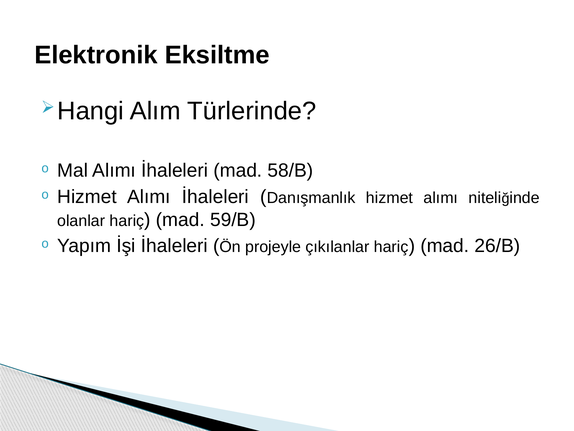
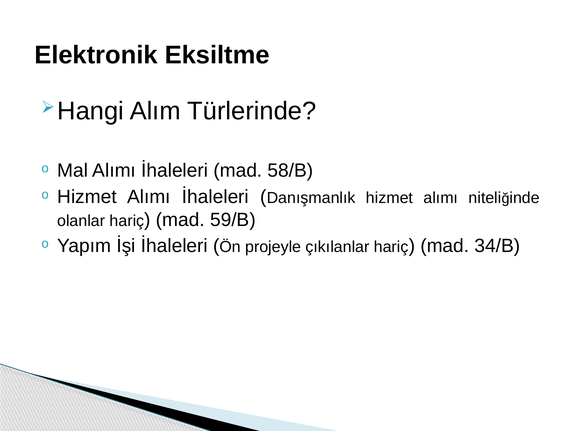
26/B: 26/B -> 34/B (497, 246)
